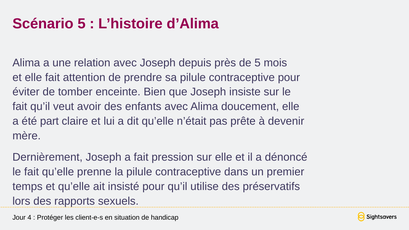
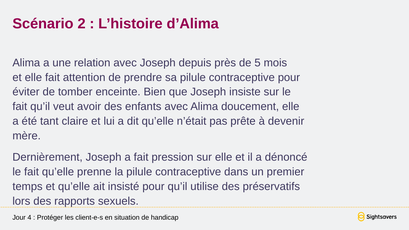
Scénario 5: 5 -> 2 (82, 24)
part: part -> tant (49, 121)
